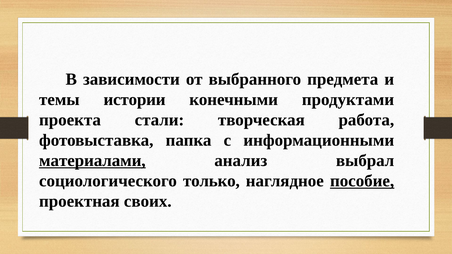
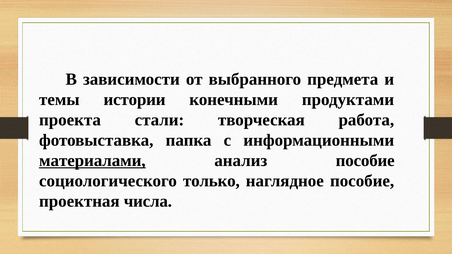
анализ выбрал: выбрал -> пособие (365, 161)
пособие underline: present -> none (362, 181)
своих: своих -> числа (148, 201)
